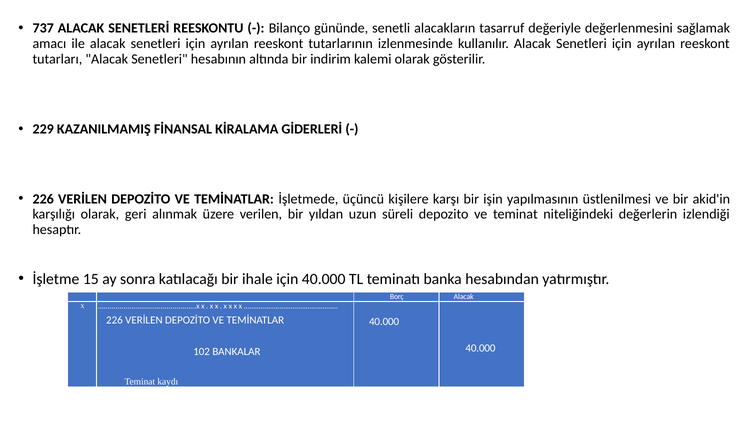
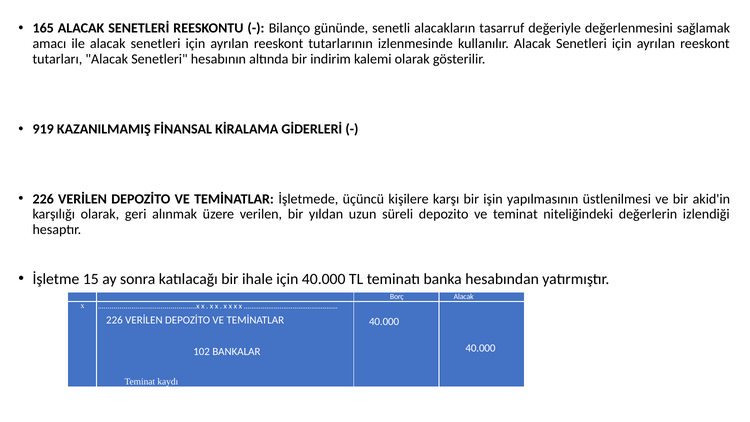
737: 737 -> 165 (43, 28)
229: 229 -> 919 (43, 129)
